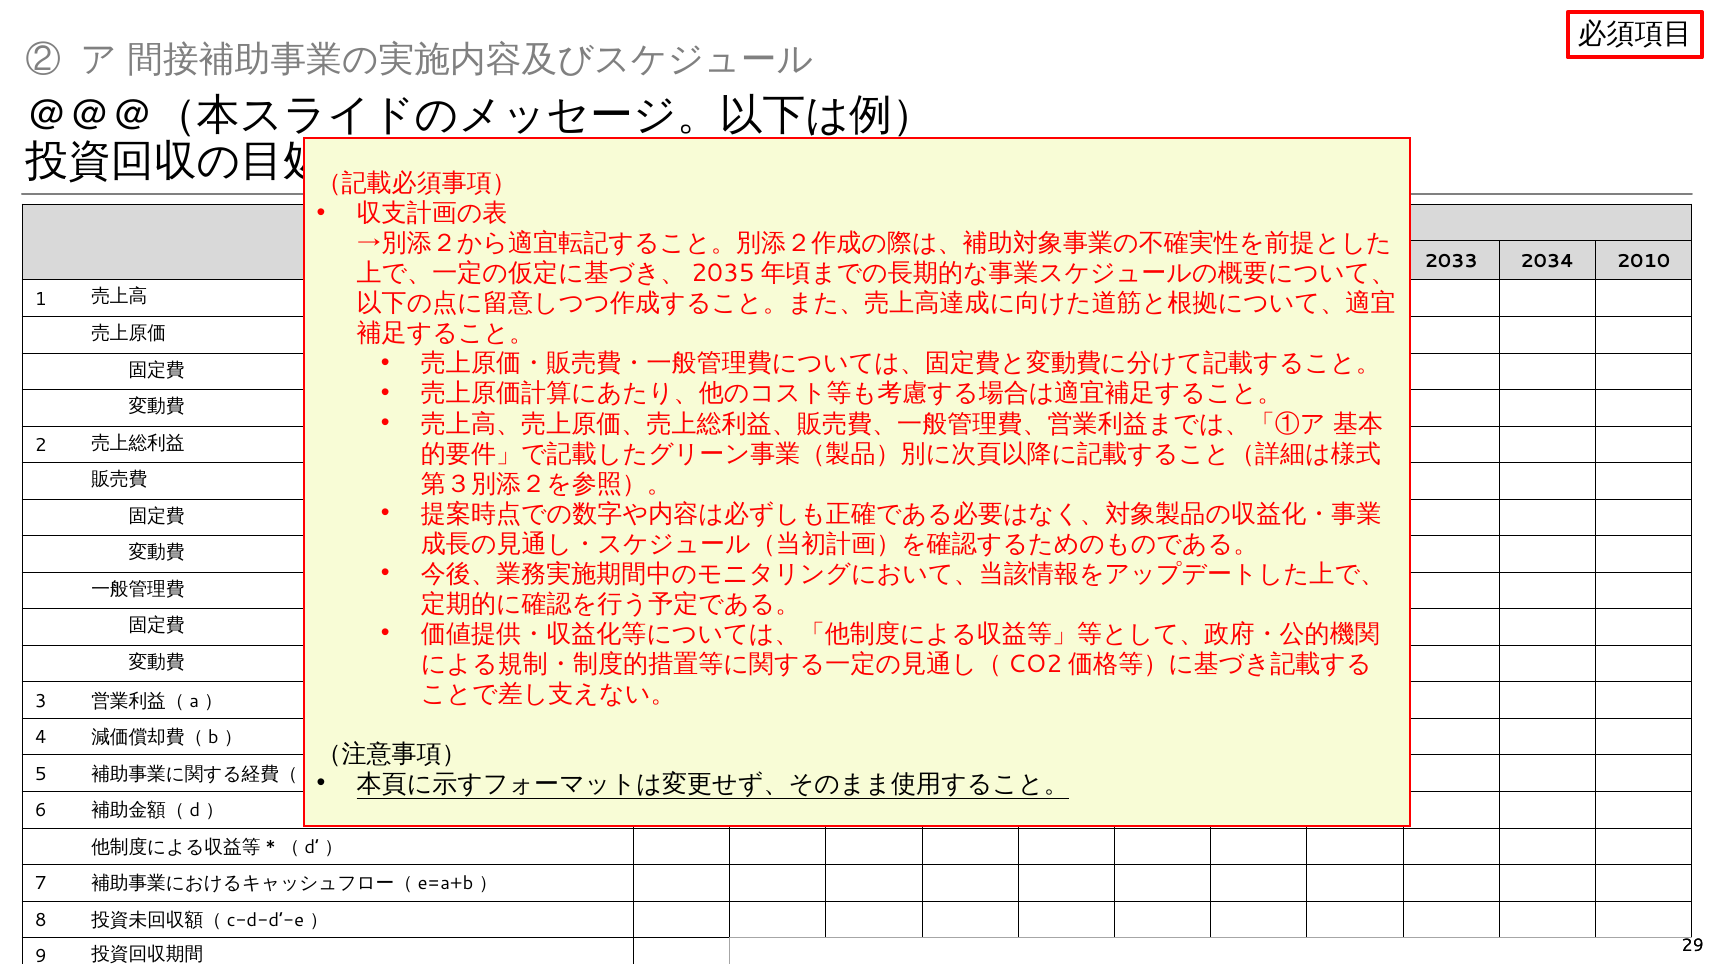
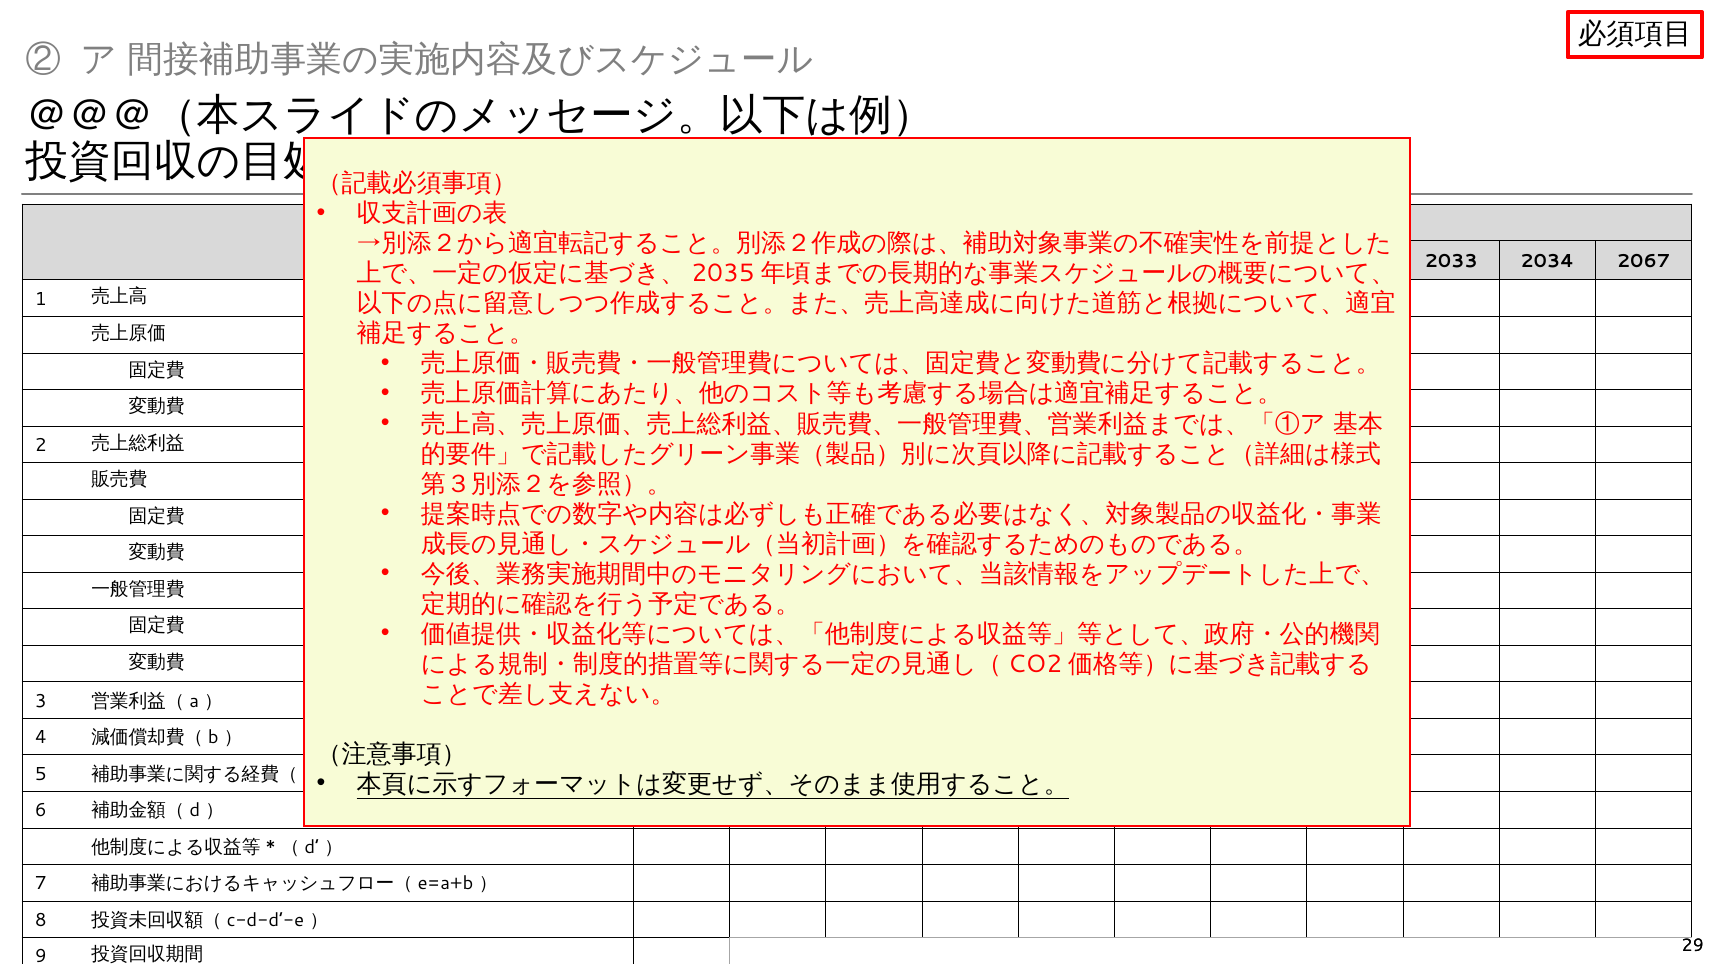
2010: 2010 -> 2067 (1644, 261)
